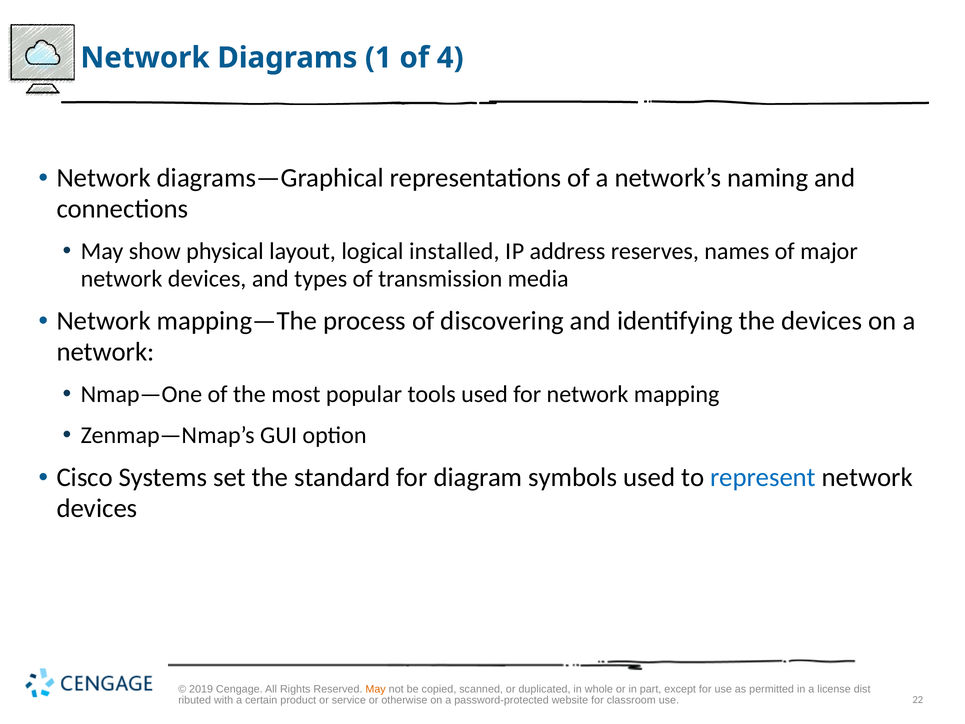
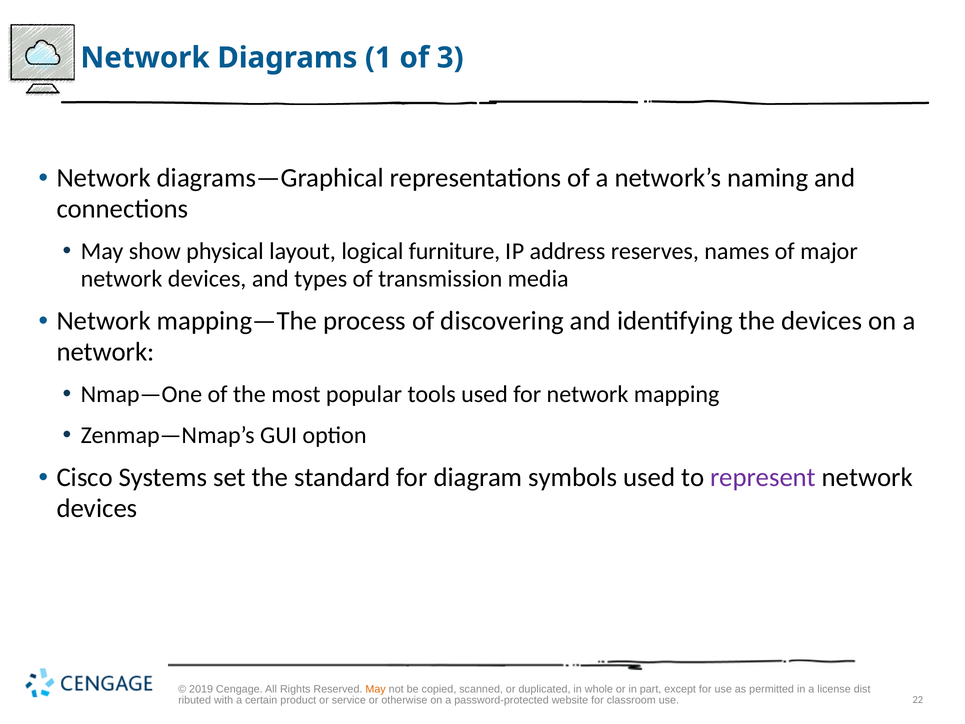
4: 4 -> 3 (450, 58)
installed: installed -> furniture (454, 251)
represent colour: blue -> purple (763, 477)
